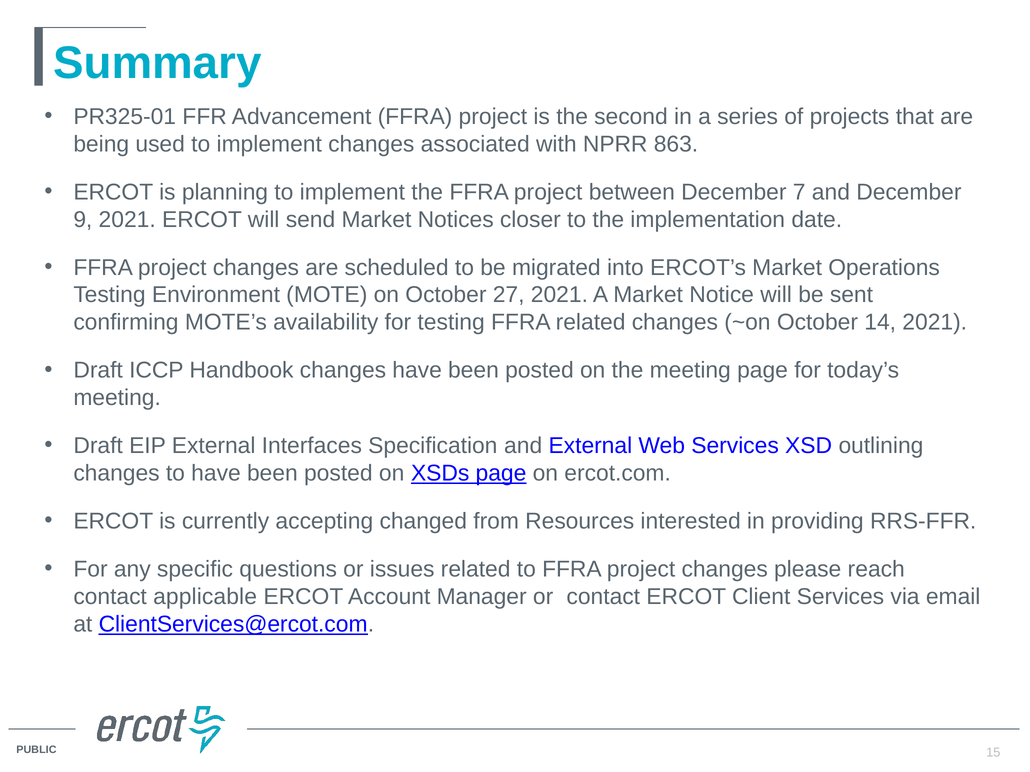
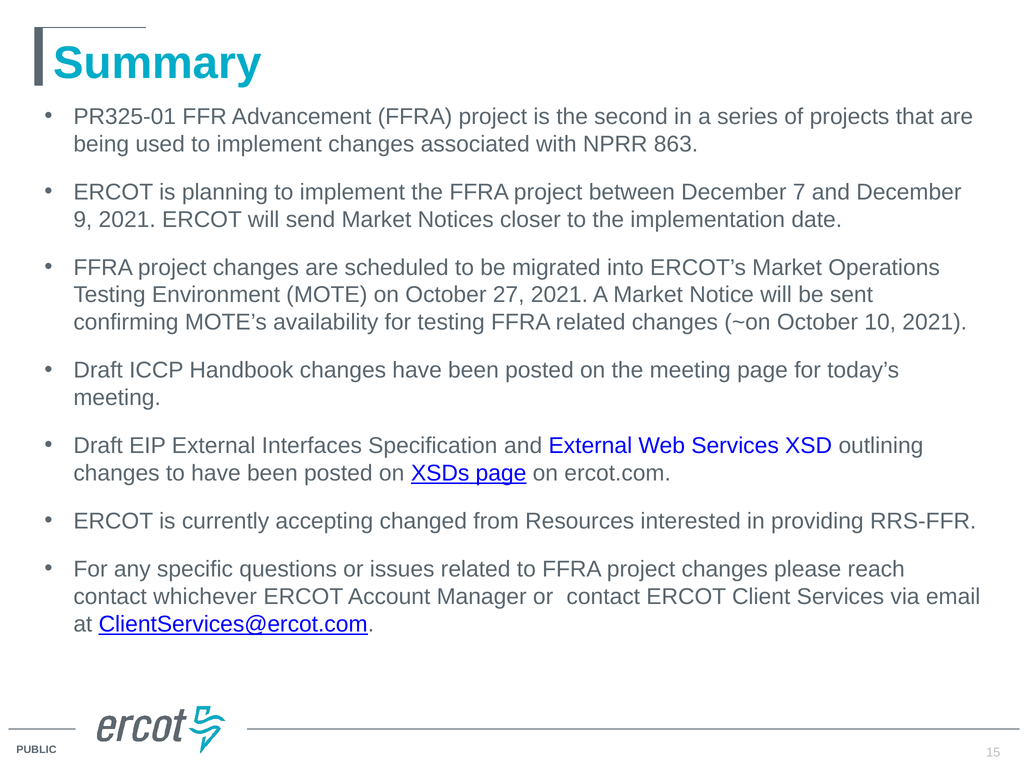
14: 14 -> 10 (880, 323)
applicable: applicable -> whichever (205, 597)
